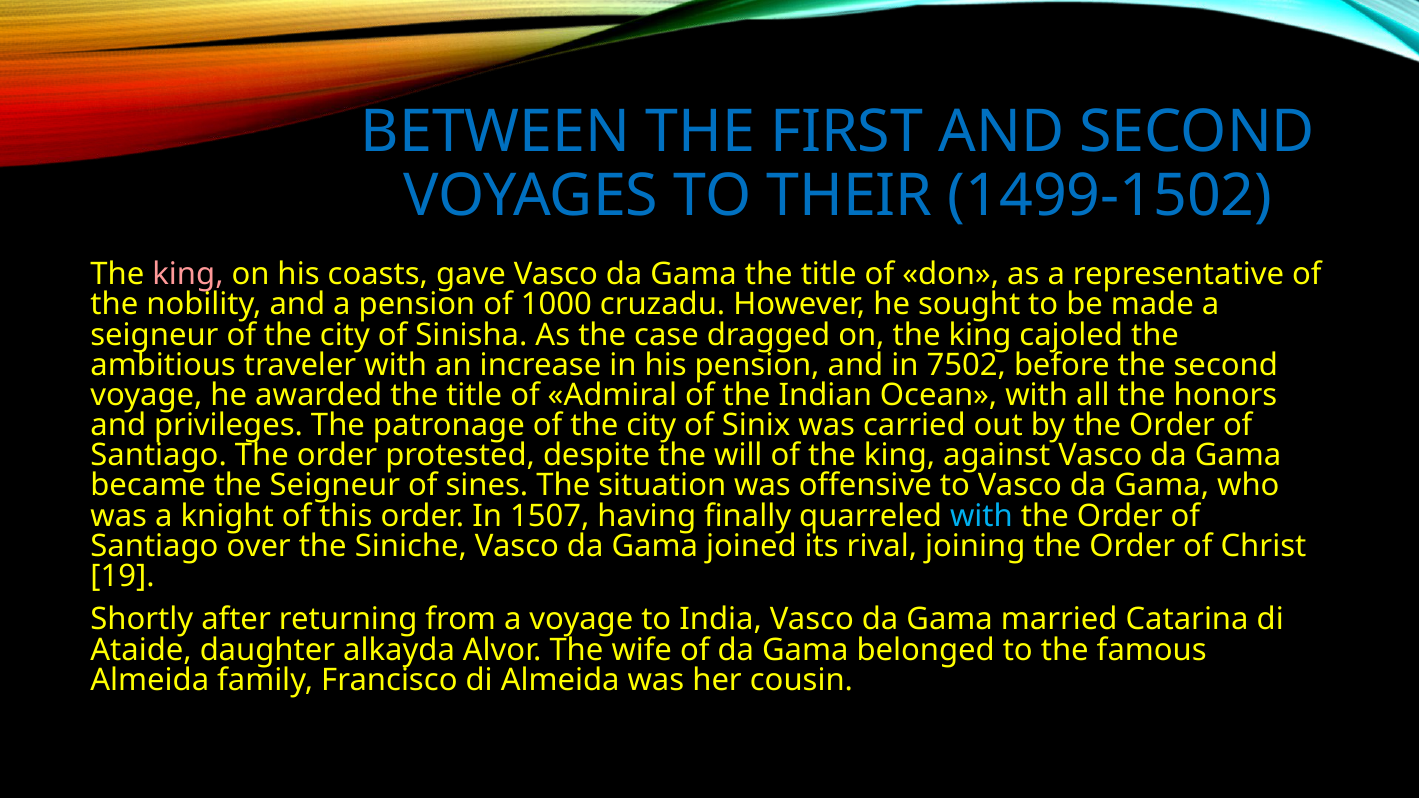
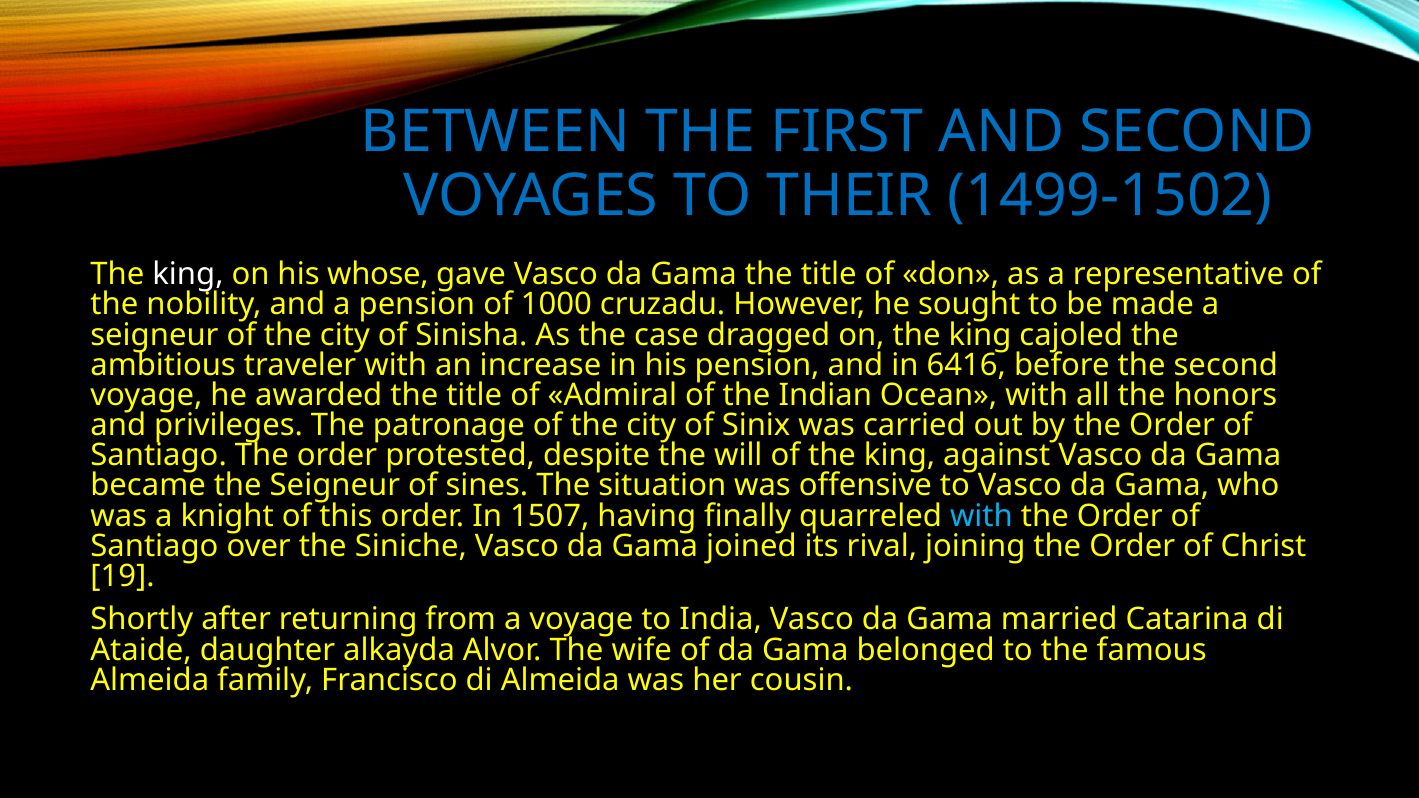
king colour: pink -> white (188, 275)
coasts: coasts -> whose (378, 275)
7502: 7502 -> 6416 (966, 365)
